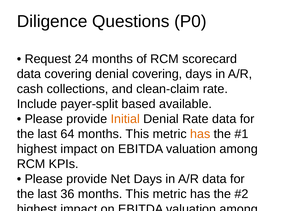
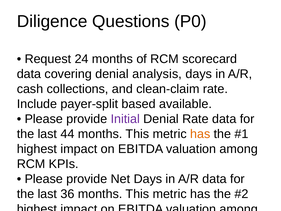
denial covering: covering -> analysis (157, 74)
Initial colour: orange -> purple (125, 119)
64: 64 -> 44 (67, 134)
